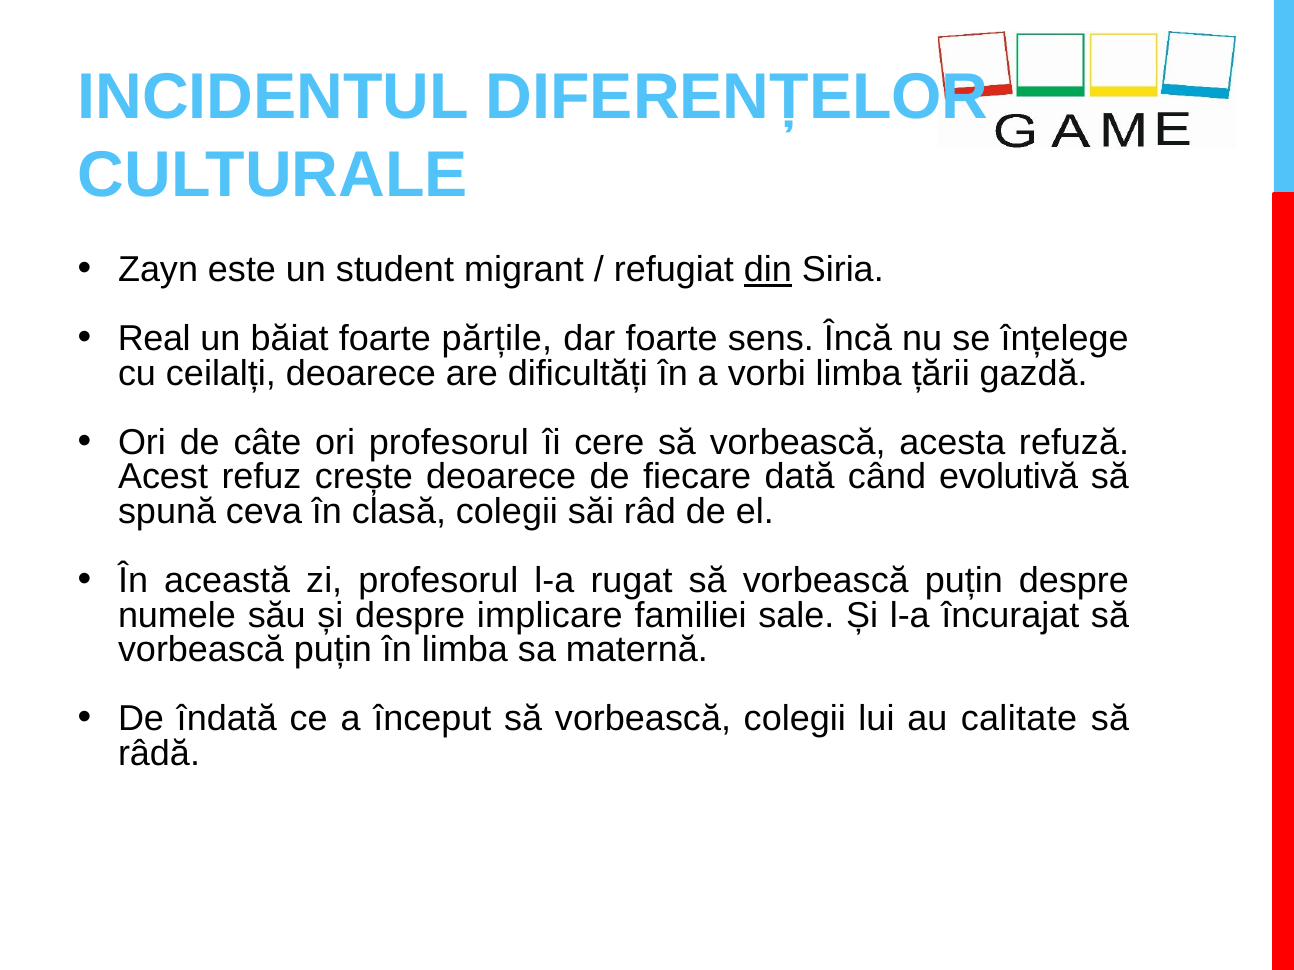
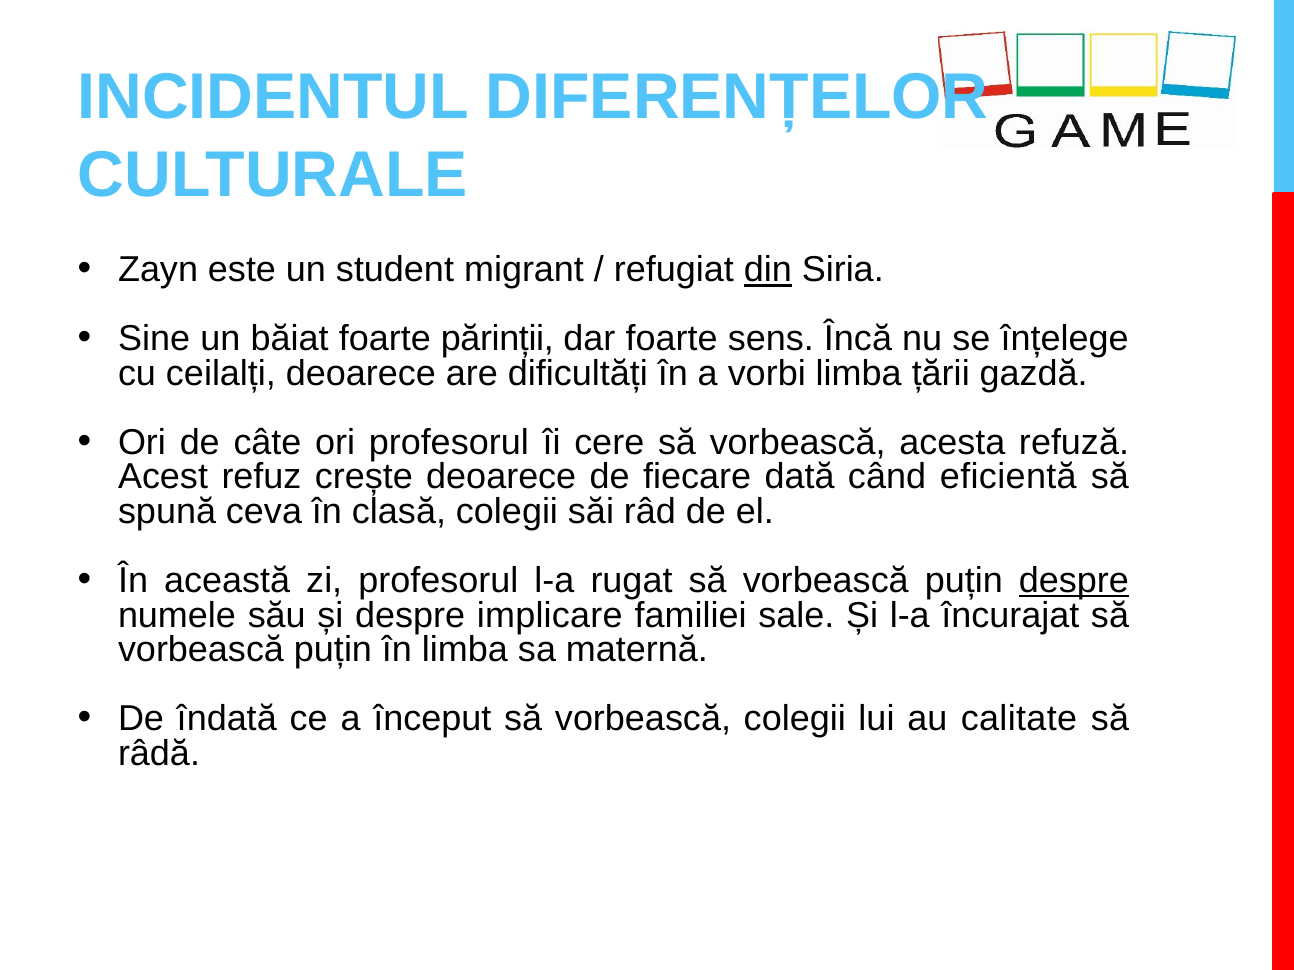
Real: Real -> Sine (154, 339)
părțile: părțile -> părinții (497, 339)
evolutivă: evolutivă -> eficientă (1008, 477)
despre underline: none -> present (1074, 581)
